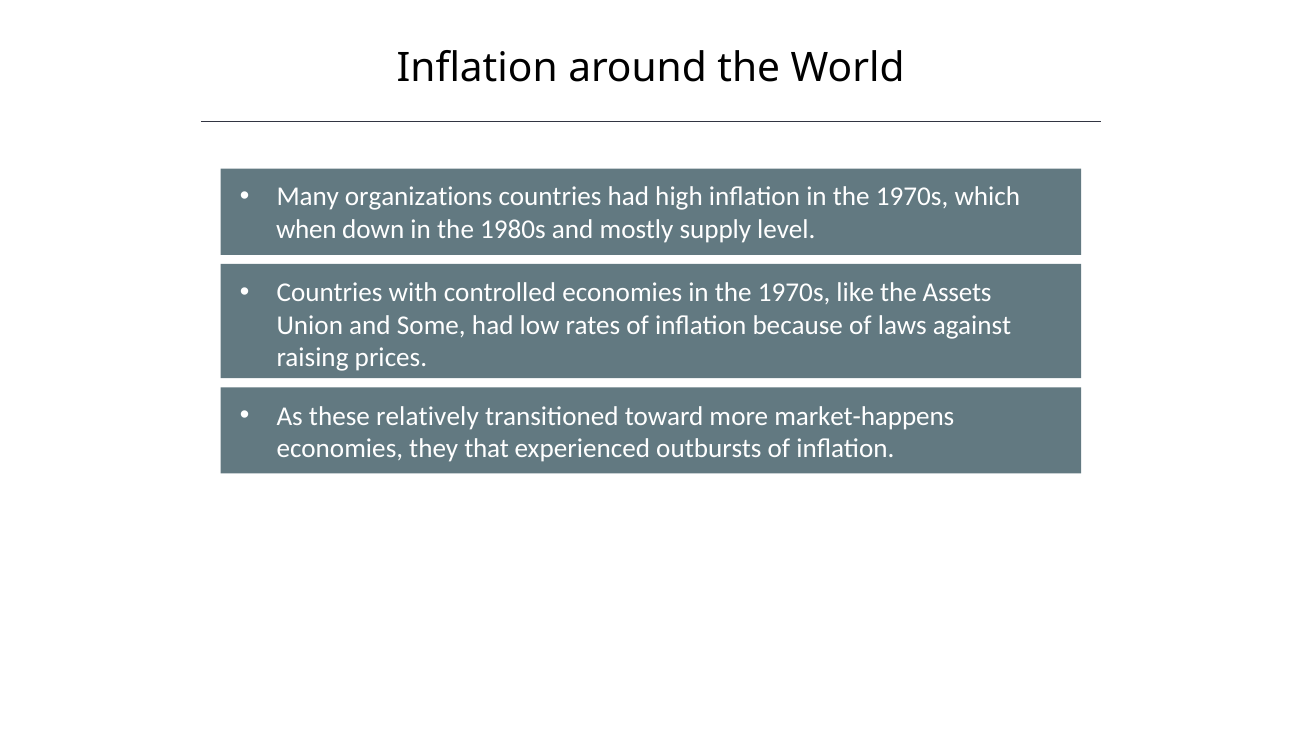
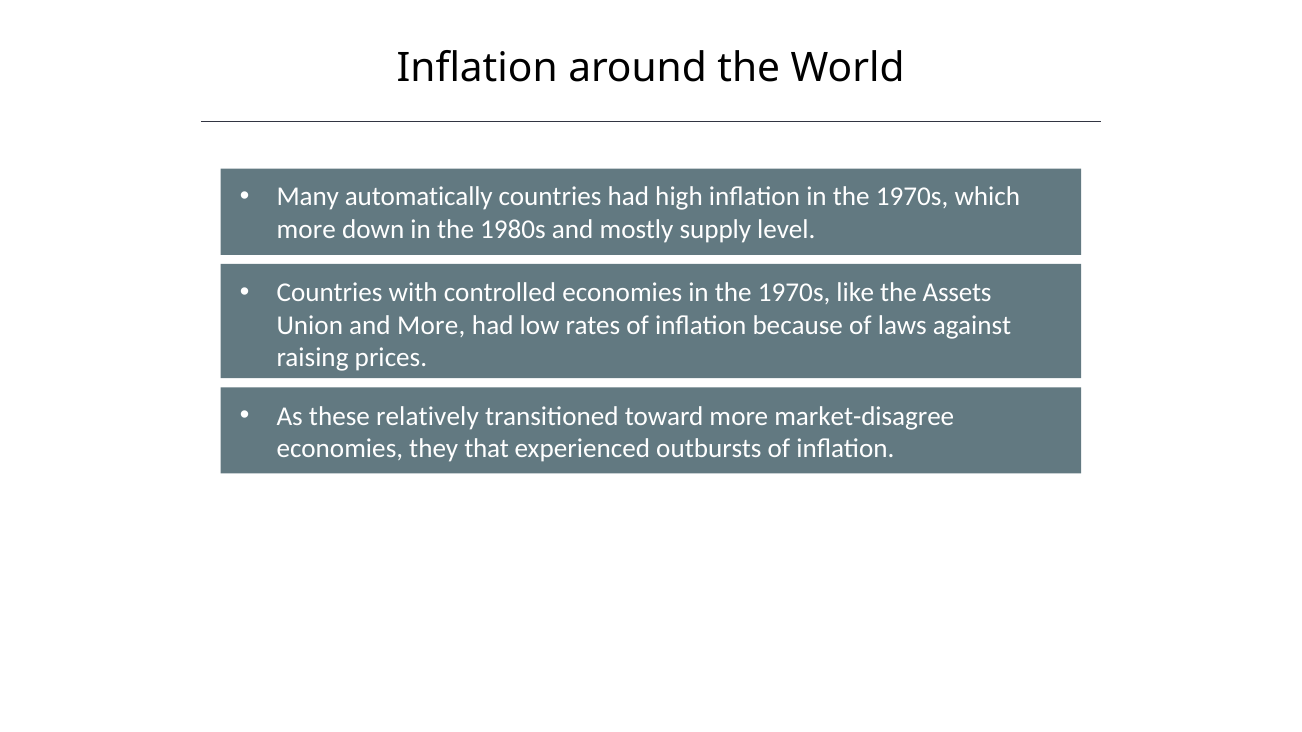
organizations: organizations -> automatically (419, 197)
when: when -> more (306, 230)
and Some: Some -> More (431, 326)
market-happens: market-happens -> market-disagree (864, 416)
